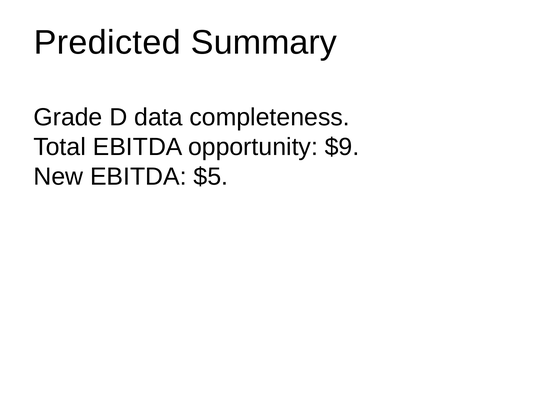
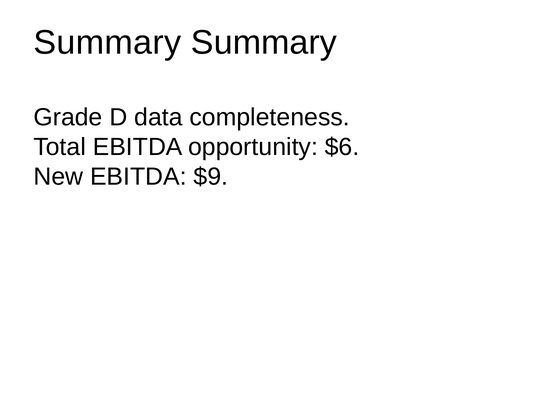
Predicted: Predicted -> Summary (107, 42)
$9: $9 -> $6 (342, 147)
$5: $5 -> $9 (211, 177)
